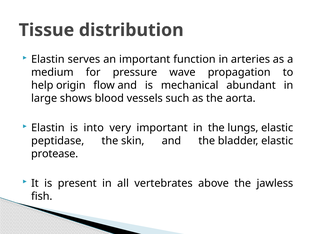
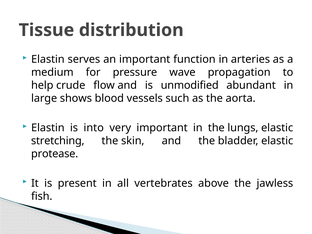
origin: origin -> crude (71, 85)
mechanical: mechanical -> unmodified (190, 85)
peptidase: peptidase -> stretching (58, 141)
